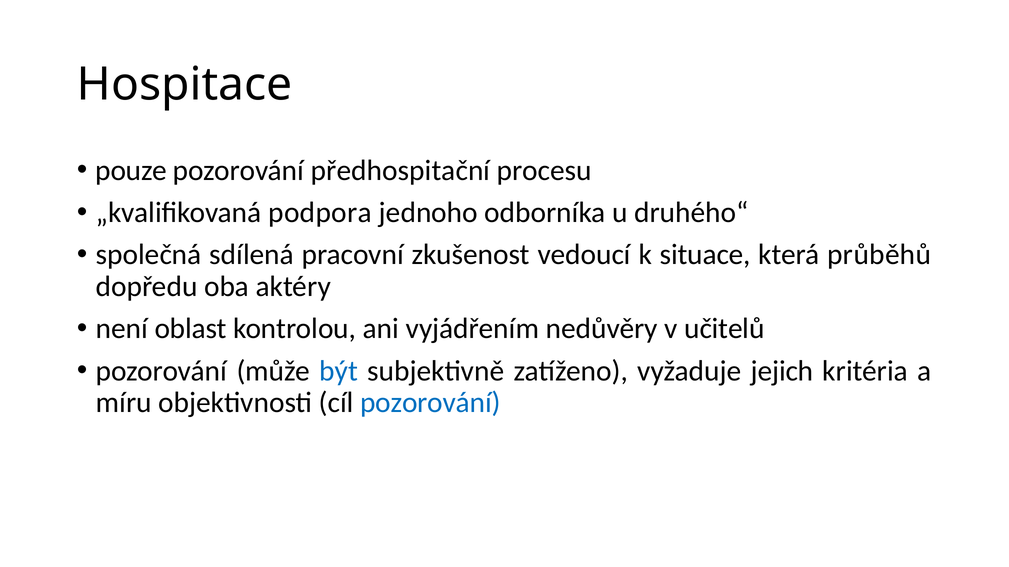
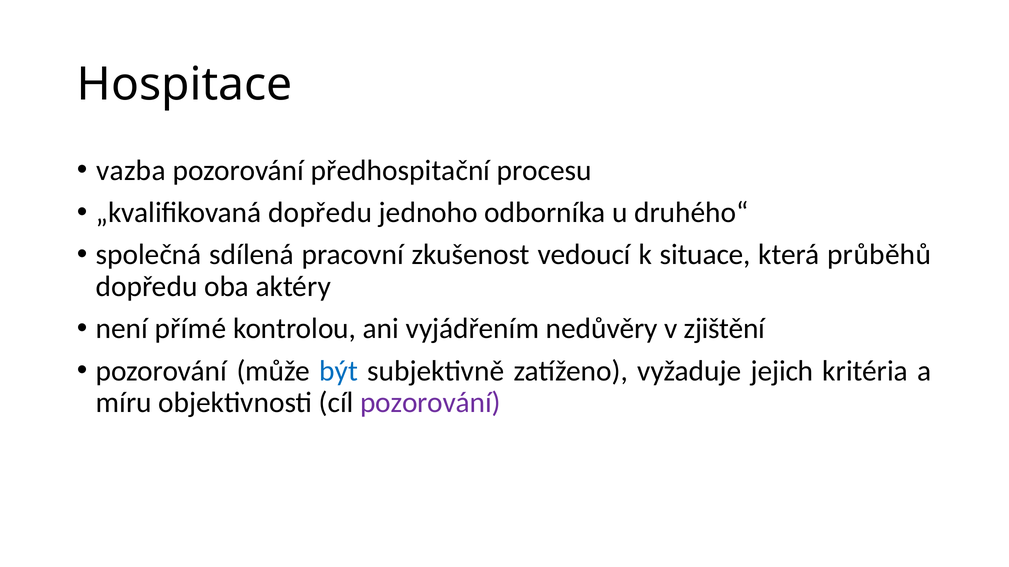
pouze: pouze -> vazba (131, 171)
„kvalifikovaná podpora: podpora -> dopředu (320, 213)
oblast: oblast -> přímé (190, 329)
učitelů: učitelů -> zjištění (724, 329)
pozorování colour: blue -> purple (430, 403)
